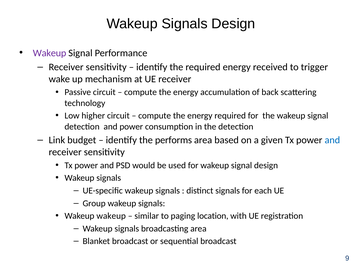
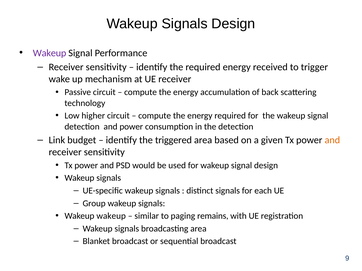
performs: performs -> triggered (173, 140)
and colour: blue -> orange (332, 140)
location: location -> remains (213, 216)
